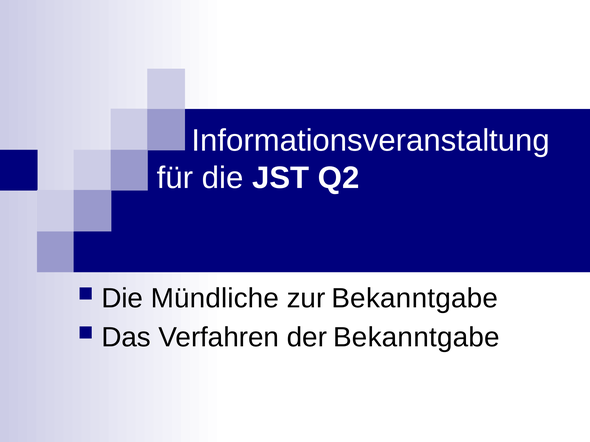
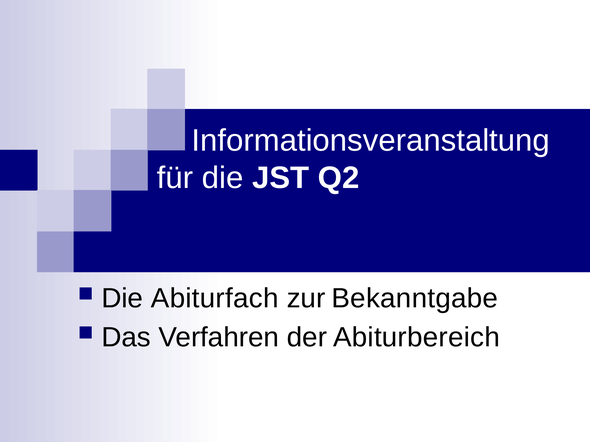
Mündliche: Mündliche -> Abiturfach (215, 299)
der Bekanntgabe: Bekanntgabe -> Abiturbereich (416, 338)
